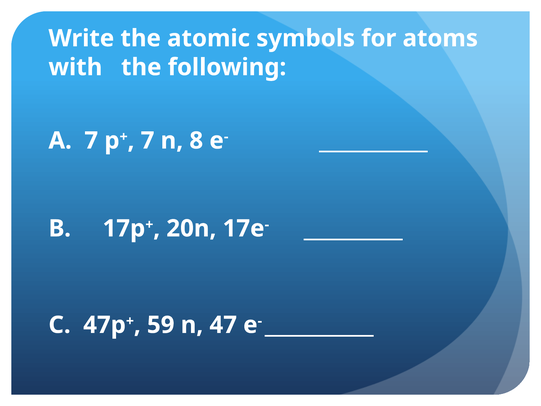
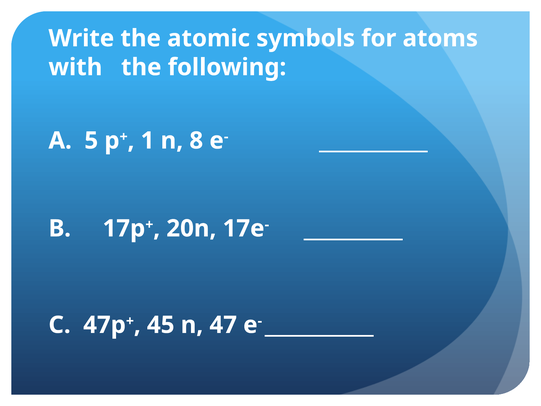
A 7: 7 -> 5 (91, 141)
7: 7 -> 1 (148, 141)
59: 59 -> 45 (161, 325)
